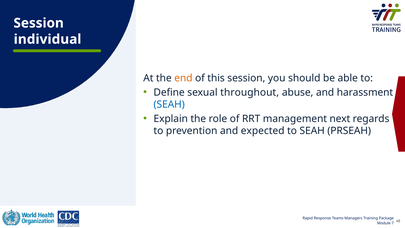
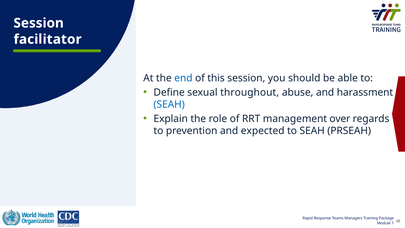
individual: individual -> facilitator (48, 39)
end colour: orange -> blue (183, 78)
next: next -> over (340, 119)
